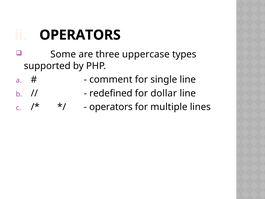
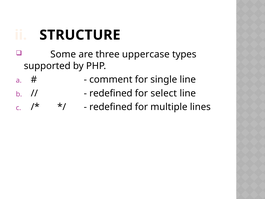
OPERATORS: OPERATORS -> STRUCTURE (80, 35)
dollar: dollar -> select (164, 93)
operators: operators -> redefined (111, 107)
